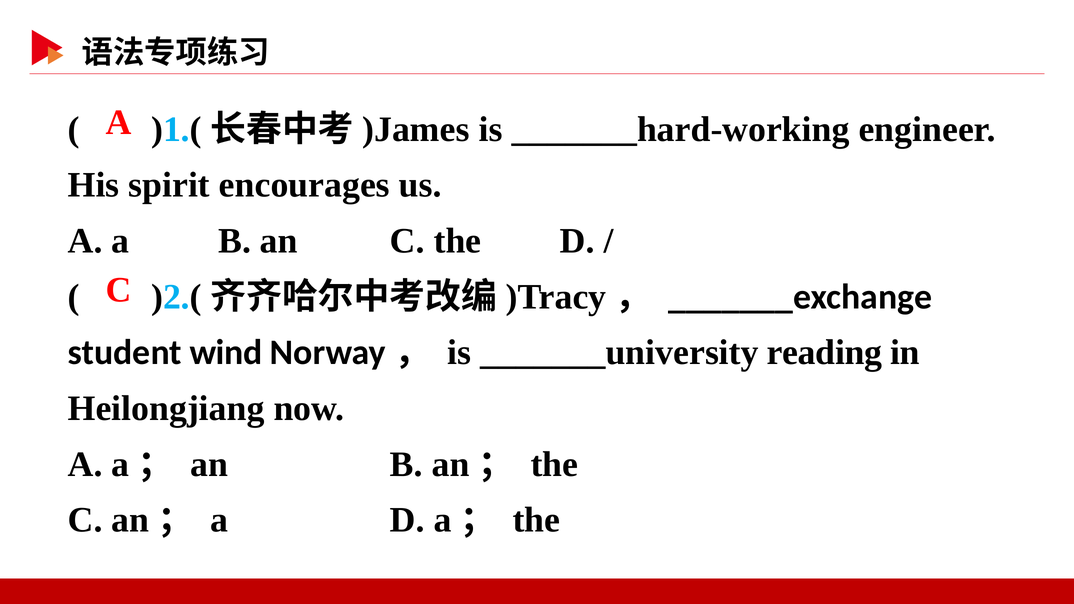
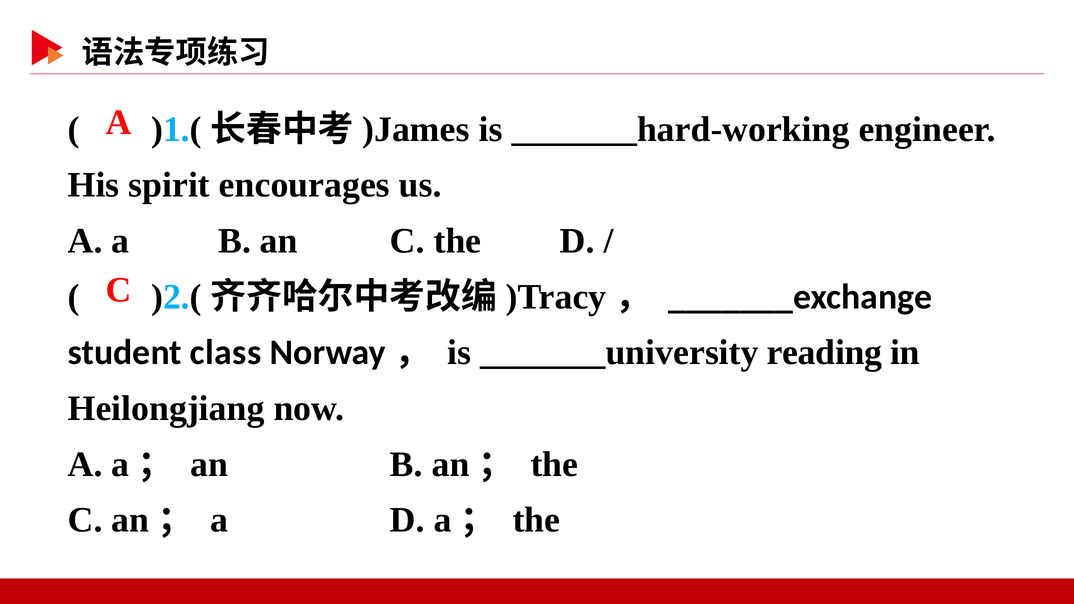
wind: wind -> class (226, 353)
